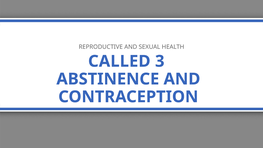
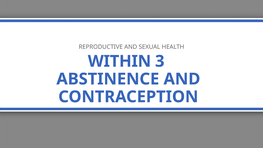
CALLED: CALLED -> WITHIN (119, 61)
